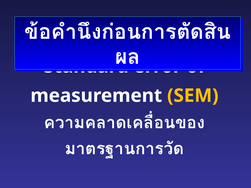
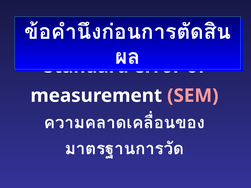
SEM colour: yellow -> pink (193, 96)
